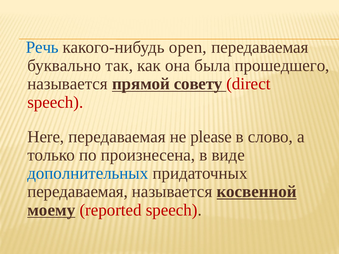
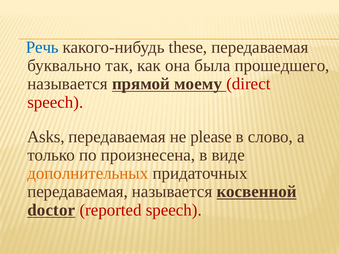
open: open -> these (188, 47)
совету: совету -> моему (198, 84)
Here: Here -> Asks (46, 137)
дополнительных colour: blue -> orange (88, 174)
моему: моему -> doctor (51, 210)
